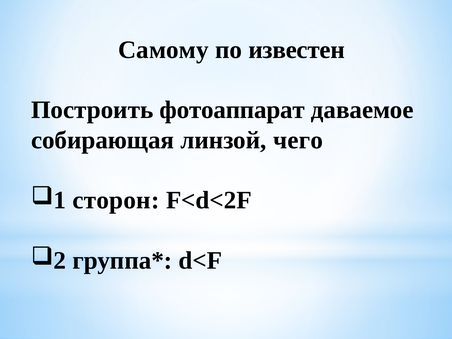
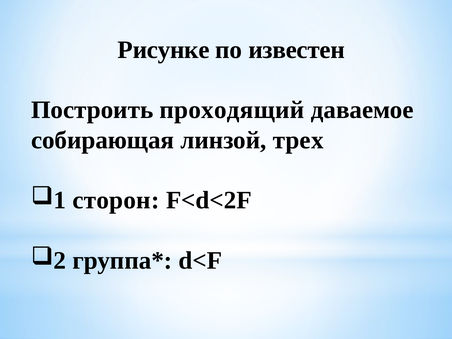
Самому: Самому -> Рисунке (164, 50)
фотоаппарат: фотоаппарат -> проходящий (232, 110)
чего: чего -> трех (298, 140)
